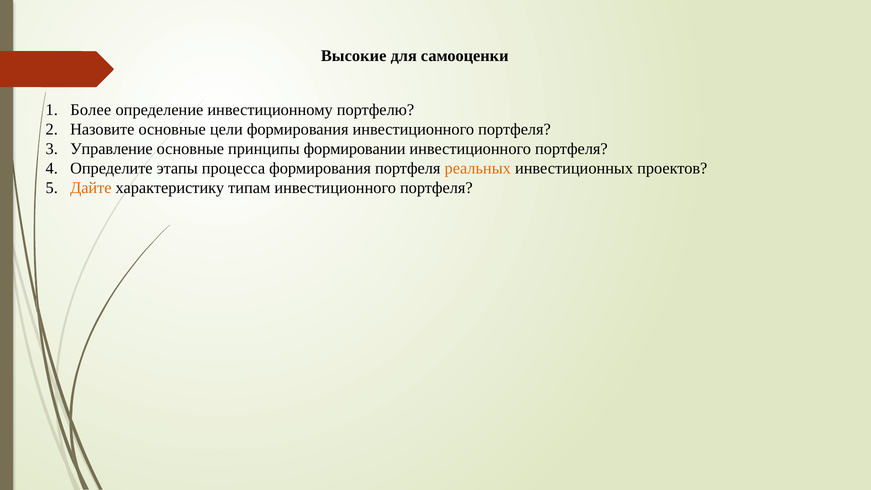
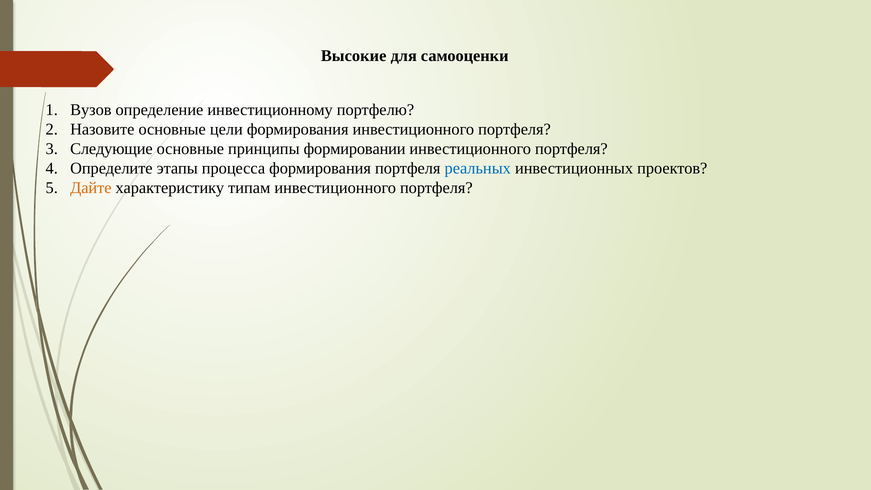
Более: Более -> Вузов (91, 110)
Управление: Управление -> Следующие (111, 149)
реальных colour: orange -> blue (478, 168)
